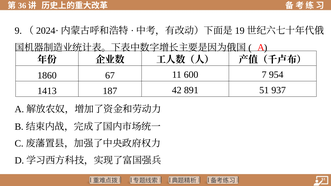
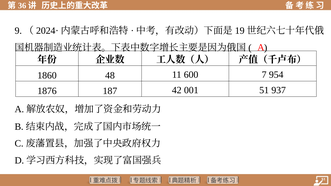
67: 67 -> 48 (110, 75)
1413: 1413 -> 1876 (47, 91)
891: 891 -> 001 (191, 90)
